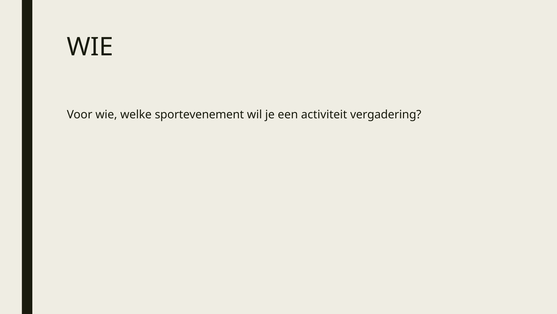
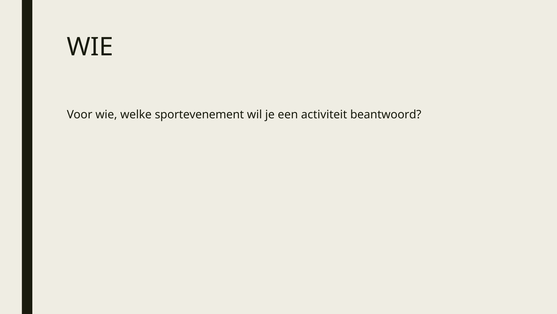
vergadering: vergadering -> beantwoord (386, 114)
